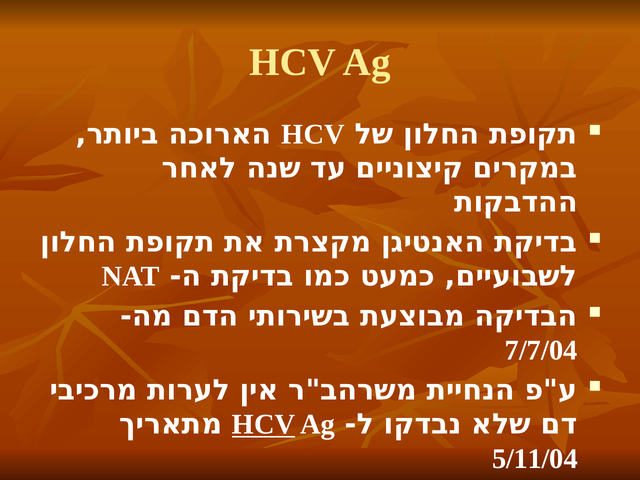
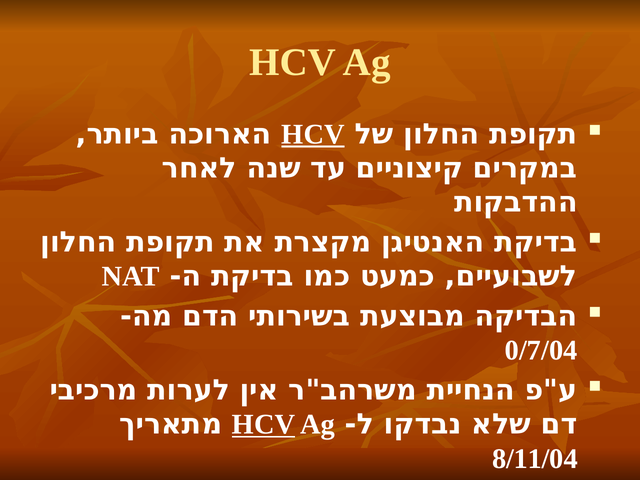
HCV underline: none -> present (313, 134)
7/7/04: 7/7/04 -> 0/7/04 (541, 350)
5/11/04: 5/11/04 -> 8/11/04 (535, 459)
